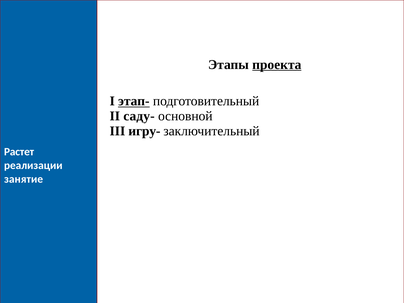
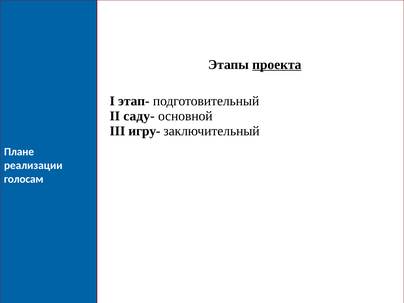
этап- underline: present -> none (134, 101)
Растет: Растет -> Плане (19, 152)
занятие: занятие -> голосам (24, 179)
